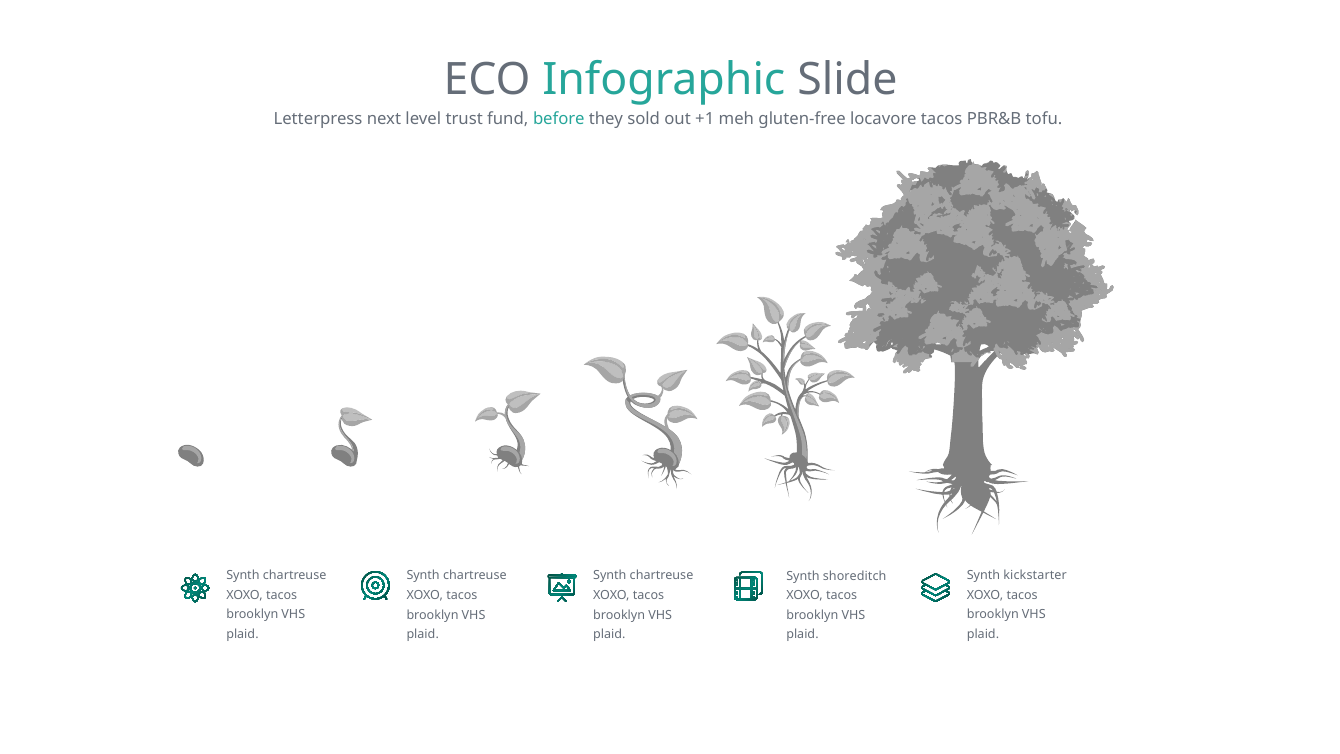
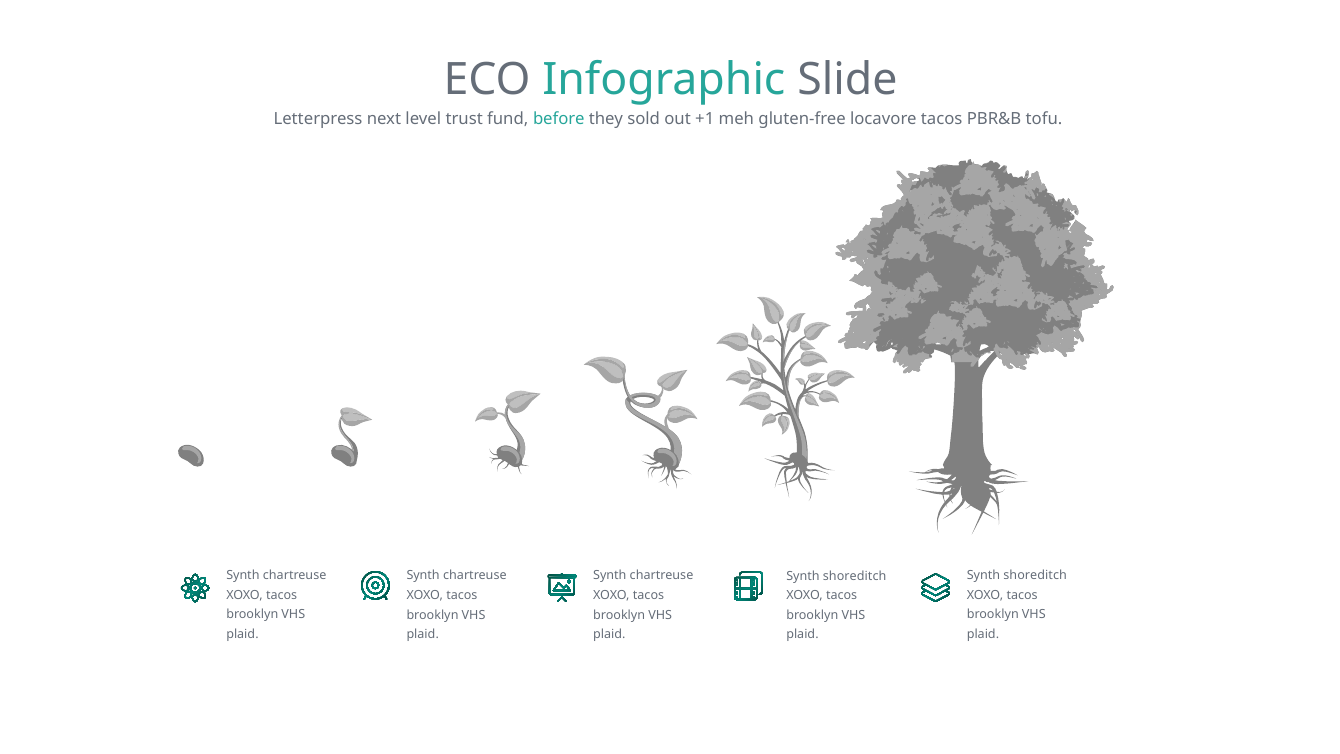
kickstarter: kickstarter -> shoreditch (1035, 575)
